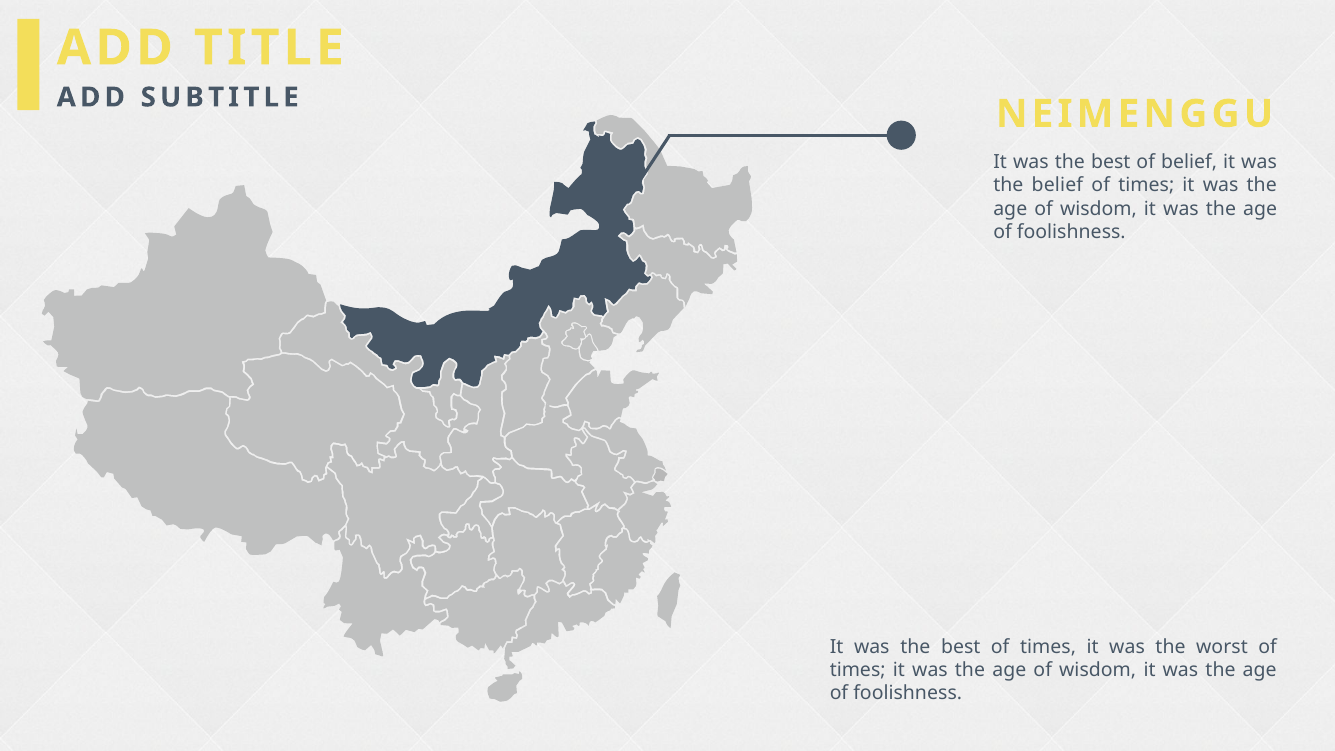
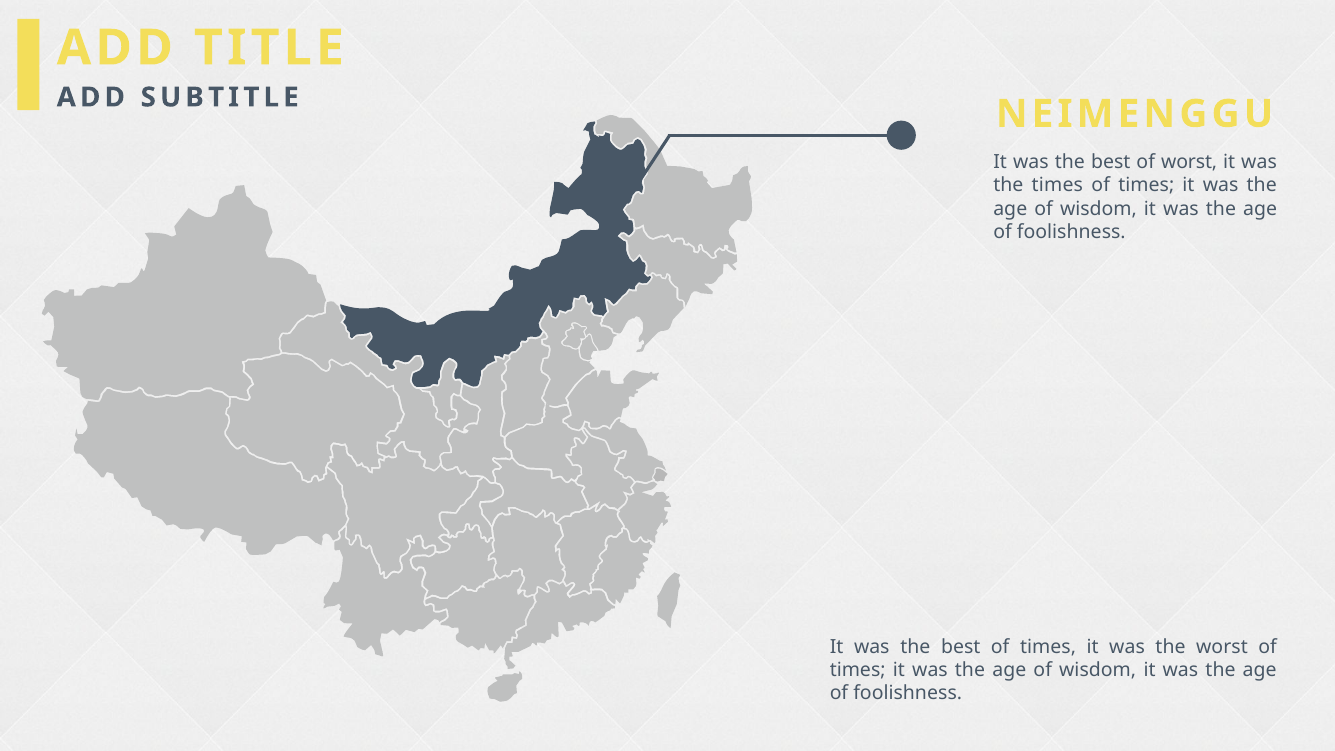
of belief: belief -> worst (1189, 162)
the belief: belief -> times (1057, 185)
